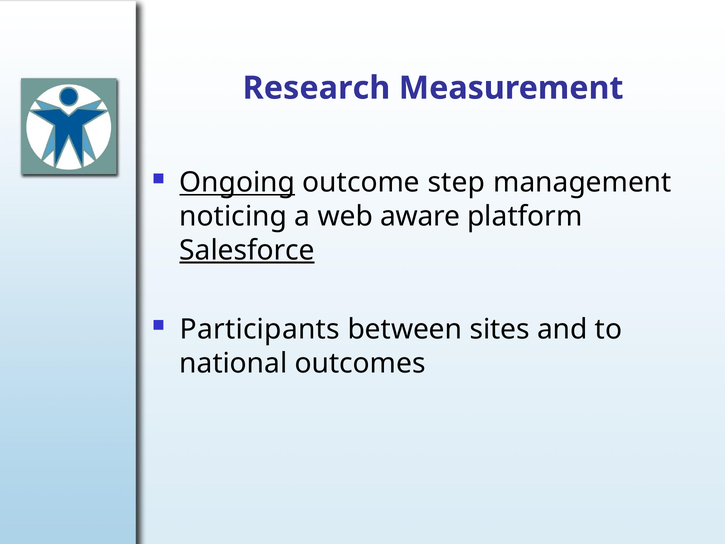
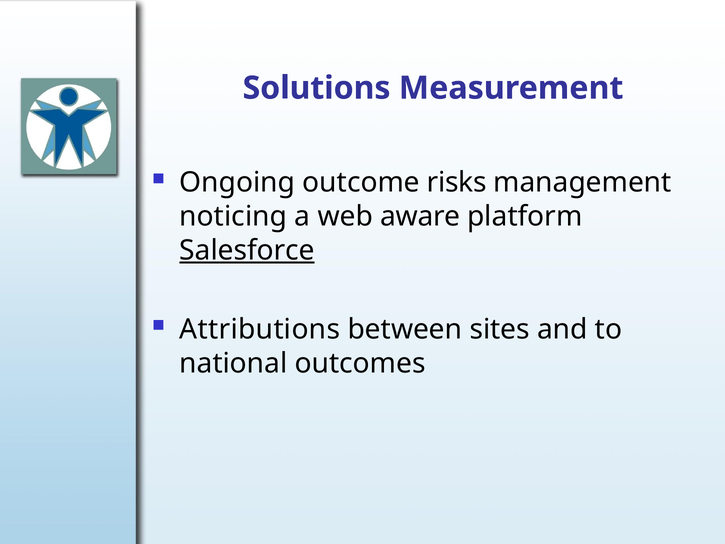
Research: Research -> Solutions (317, 88)
Ongoing underline: present -> none (237, 183)
step: step -> risks (457, 183)
Participants: Participants -> Attributions (260, 329)
